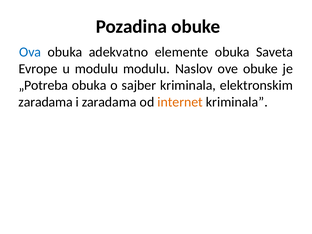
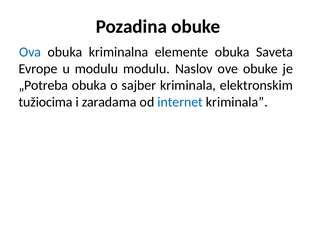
adekvatno: adekvatno -> kriminalna (119, 52)
zaradama: zaradama -> tužiocima (46, 102)
internet colour: orange -> blue (180, 102)
